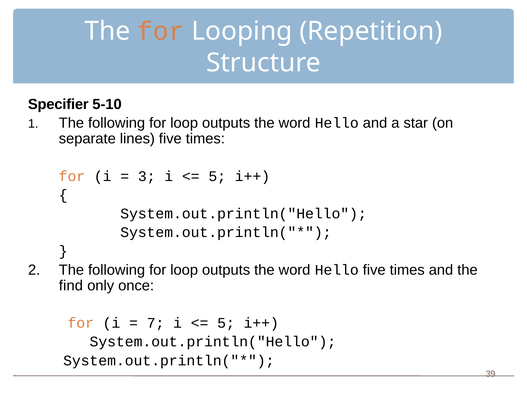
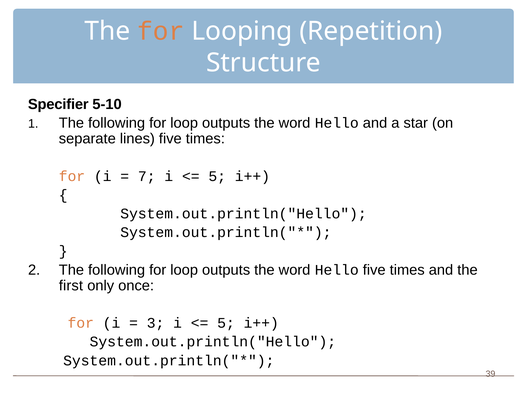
3: 3 -> 7 (147, 176)
find: find -> first (71, 286)
7: 7 -> 3 (156, 323)
